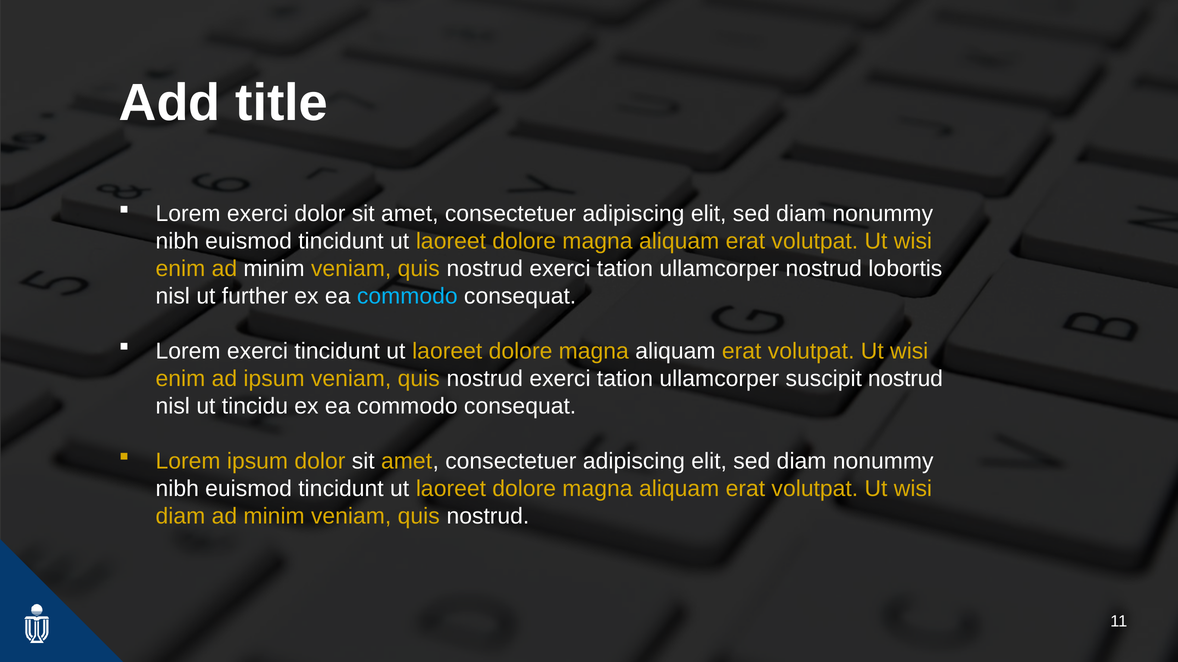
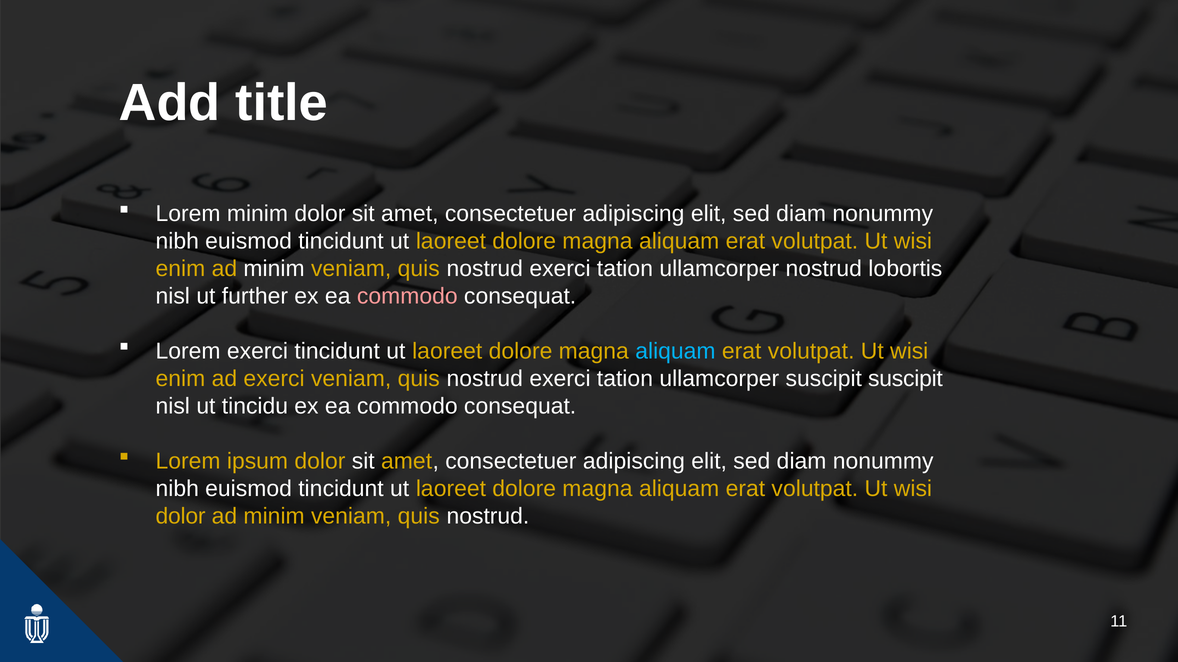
exerci: exerci -> minim (257, 214)
commodo colour: light blue -> pink (407, 296)
aliquam colour: white -> light blue (675, 351)
ad ipsum: ipsum -> exerci (274, 379)
suscipit nostrud: nostrud -> suscipit (905, 379)
diam: diam -> dolor (181, 517)
